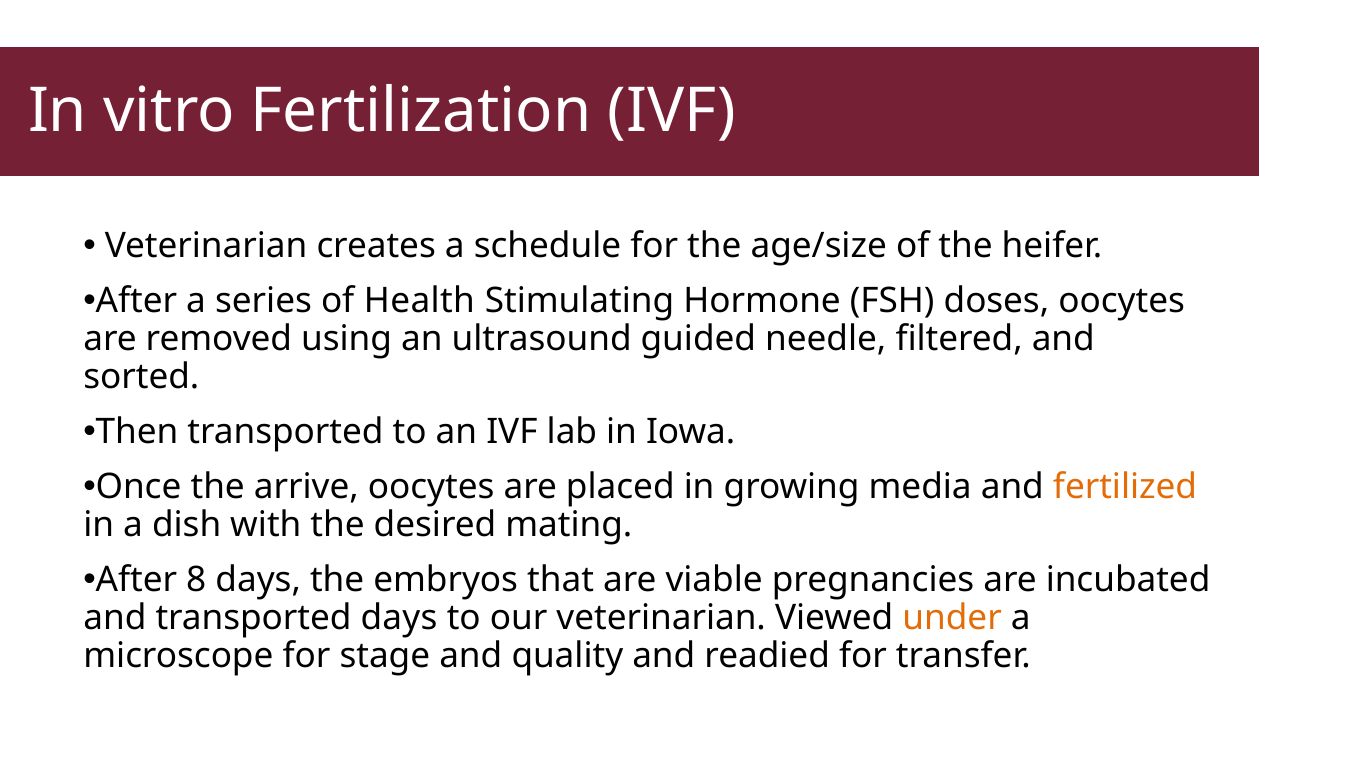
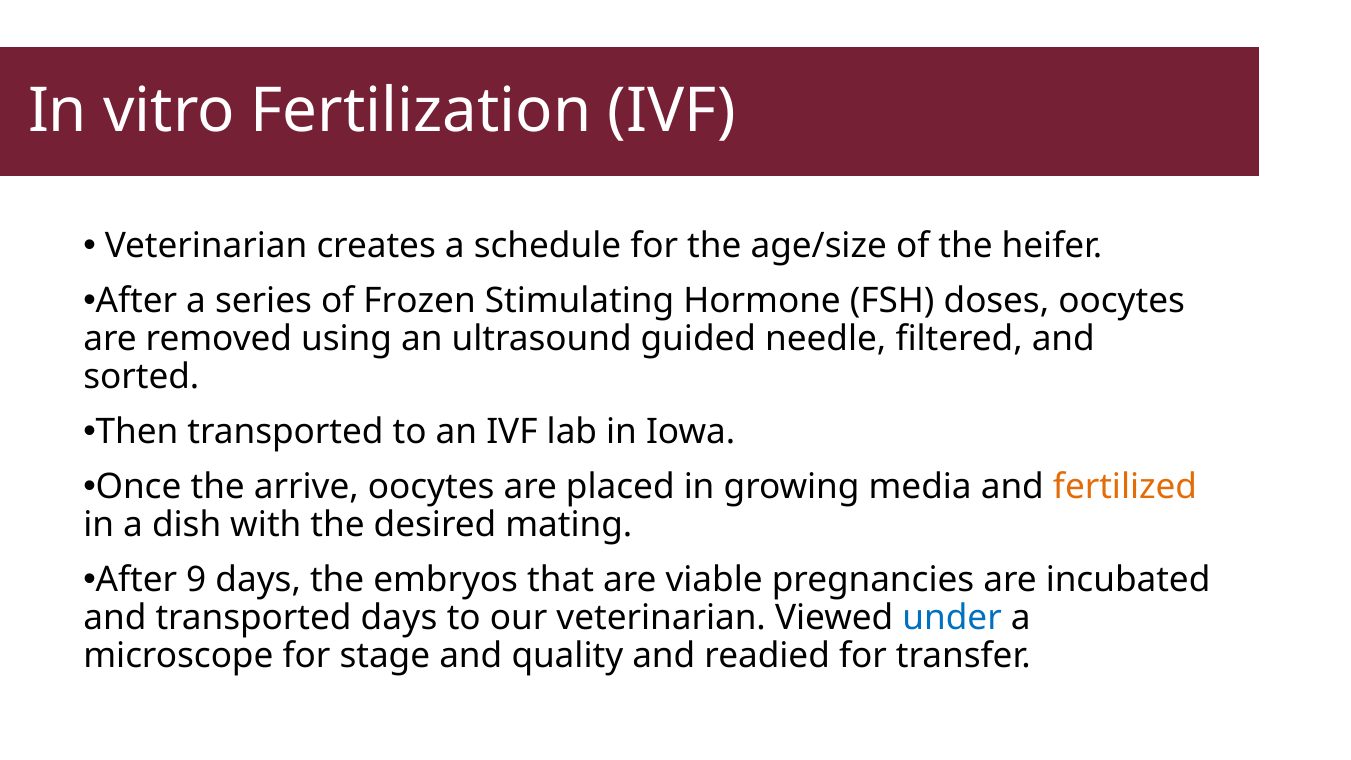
Health: Health -> Frozen (420, 301)
8: 8 -> 9 (196, 580)
under colour: orange -> blue (952, 618)
